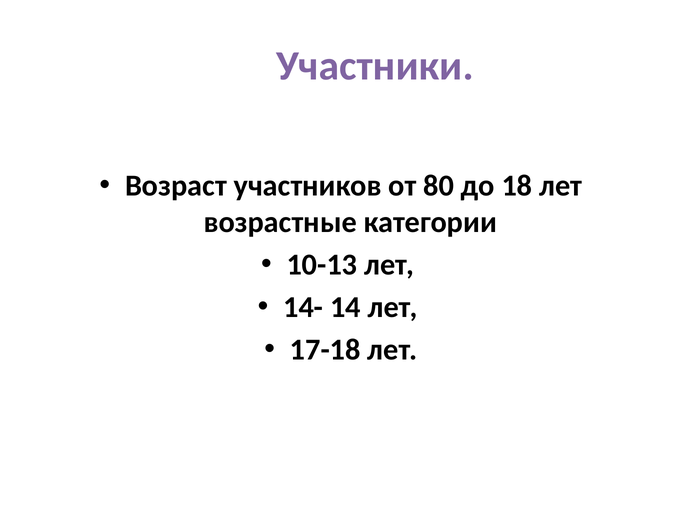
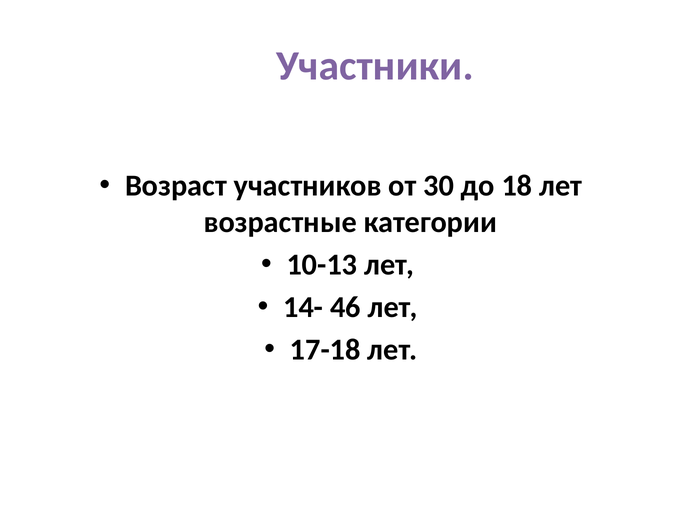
80: 80 -> 30 (439, 186)
14: 14 -> 46 (345, 307)
